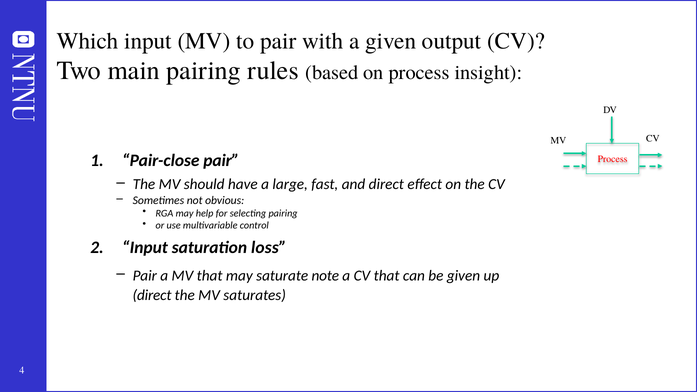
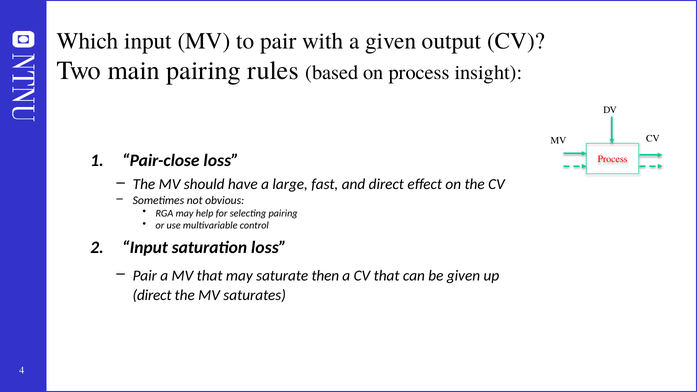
Pair-close pair: pair -> loss (221, 161)
note: note -> then (325, 276)
